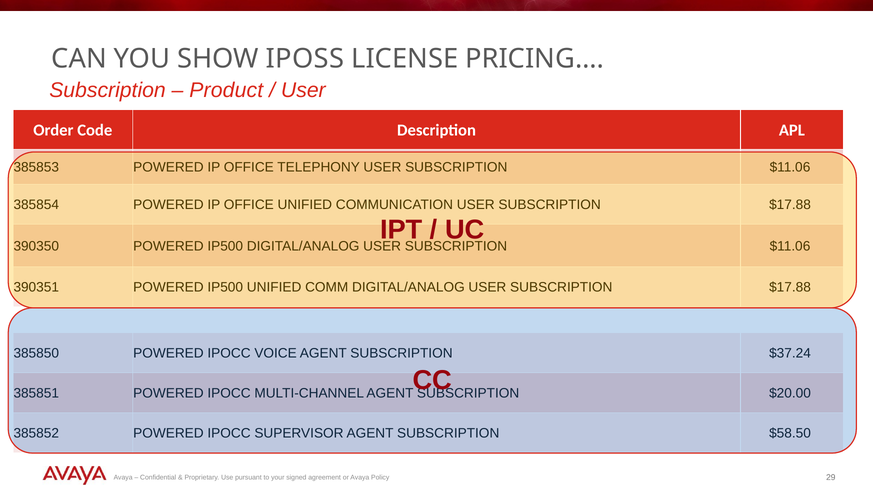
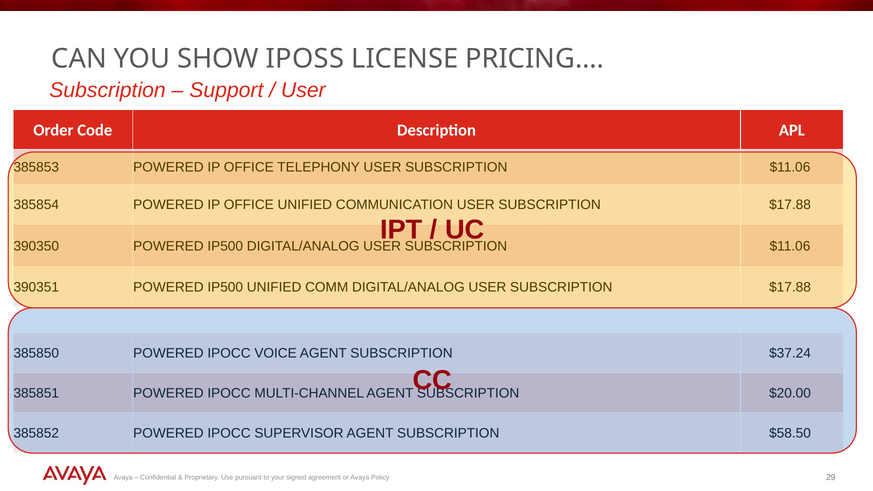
Product: Product -> Support (226, 90)
